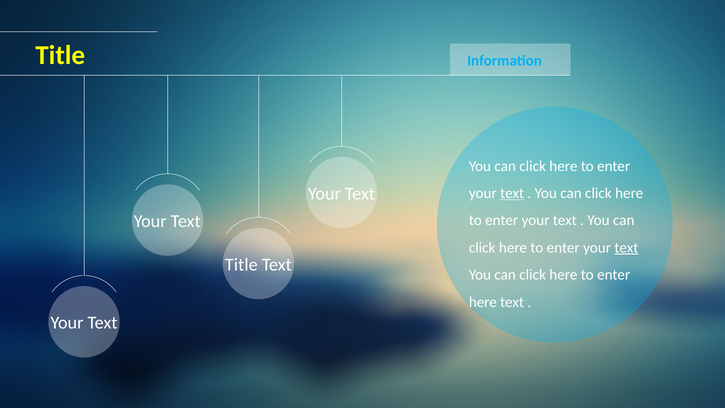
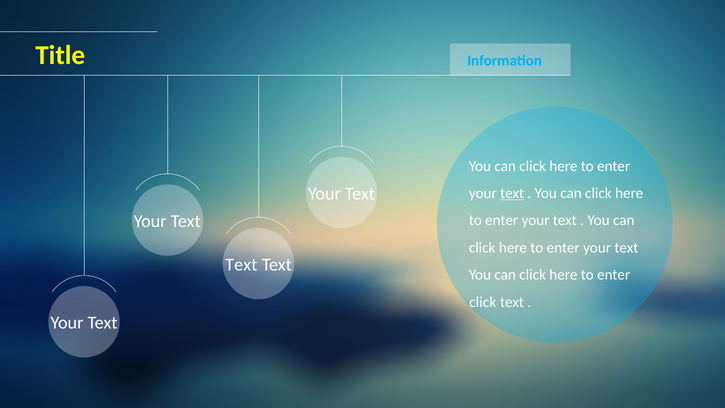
text underline: present -> none (626, 248)
Title: Title -> Text (241, 264)
here: here -> click (483, 302)
